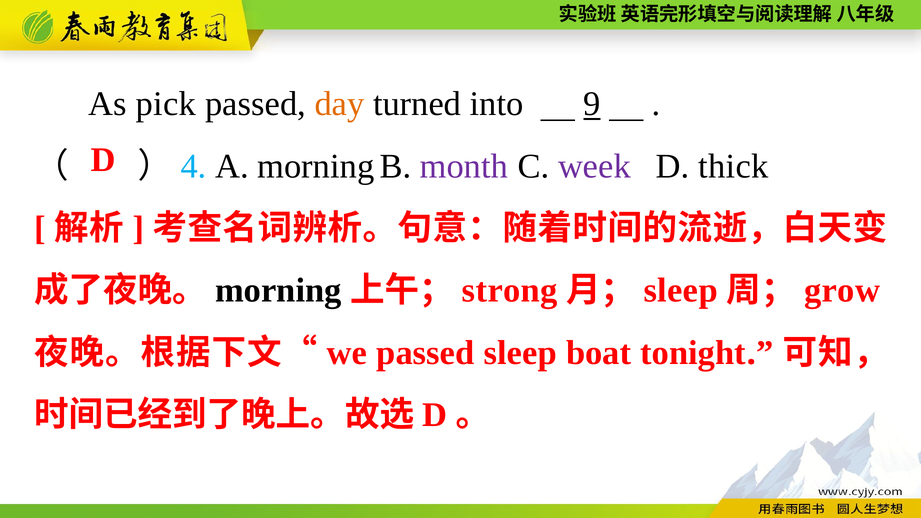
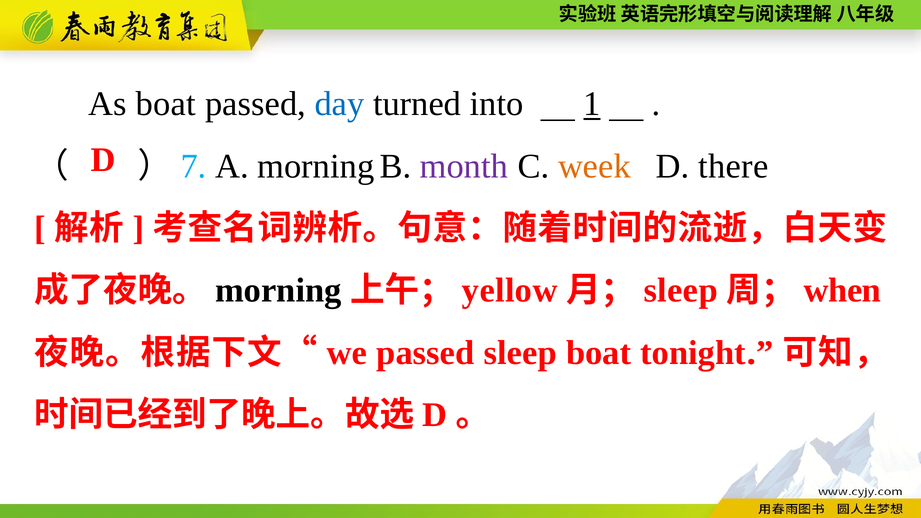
As pick: pick -> boat (166, 104)
day colour: orange -> blue (339, 104)
9: 9 -> 1 (592, 104)
4: 4 -> 7 (194, 166)
week colour: purple -> orange (594, 166)
thick: thick -> there (733, 166)
strong: strong -> yellow (510, 291)
grow: grow -> when (842, 291)
